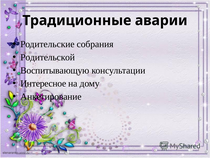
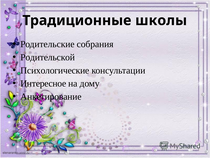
аварии: аварии -> школы (161, 20)
Воспитывающую: Воспитывающую -> Психологические (55, 70)
